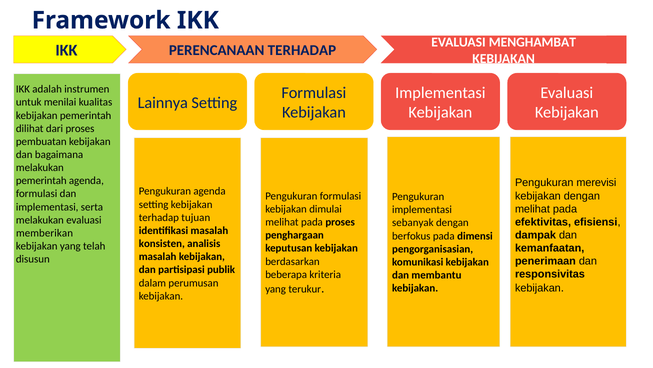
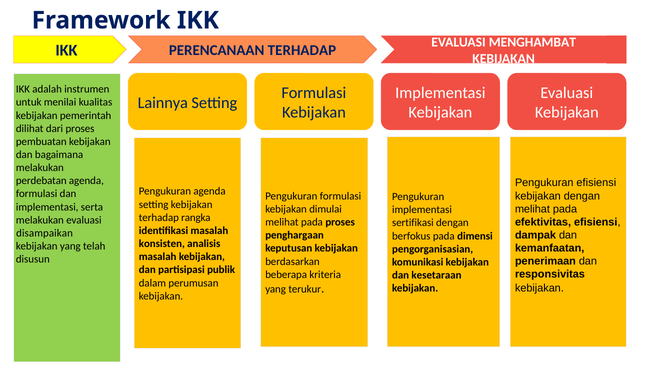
pemerintah: pemerintah -> perdebatan (41, 180)
Pengukuran merevisi: merevisi -> efisiensi (596, 182)
tujuan: tujuan -> rangka (196, 217)
sebanyak: sebanyak -> sertifikasi (413, 222)
memberikan: memberikan -> disampaikan (45, 233)
membantu: membantu -> kesetaraan (437, 275)
